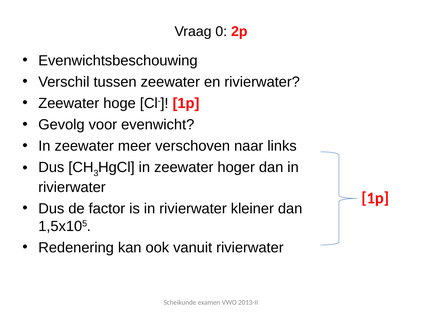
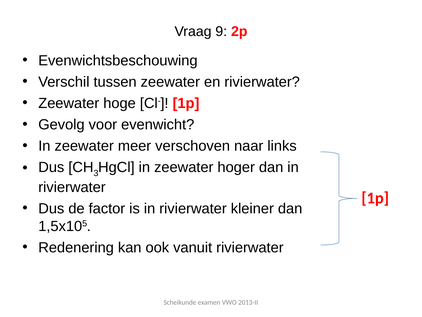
0: 0 -> 9 (221, 32)
